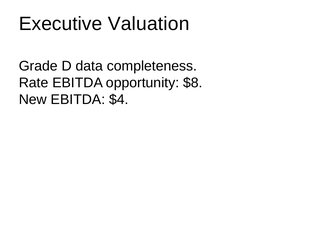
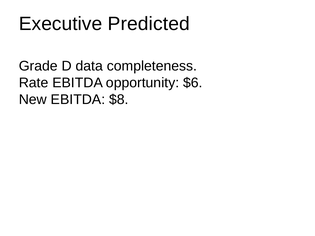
Valuation: Valuation -> Predicted (149, 24)
$8: $8 -> $6 (193, 83)
$4: $4 -> $8 (119, 100)
